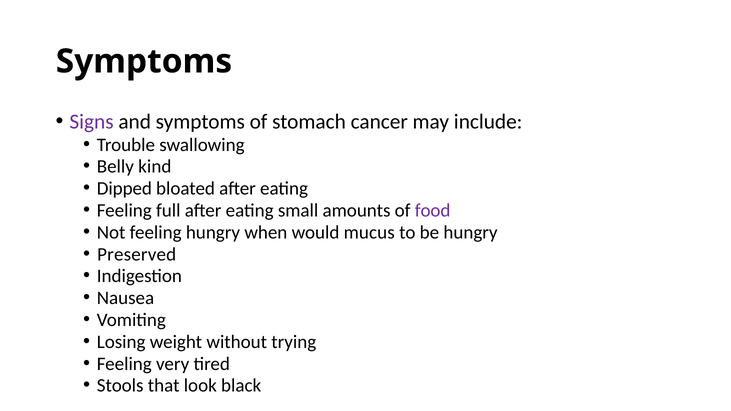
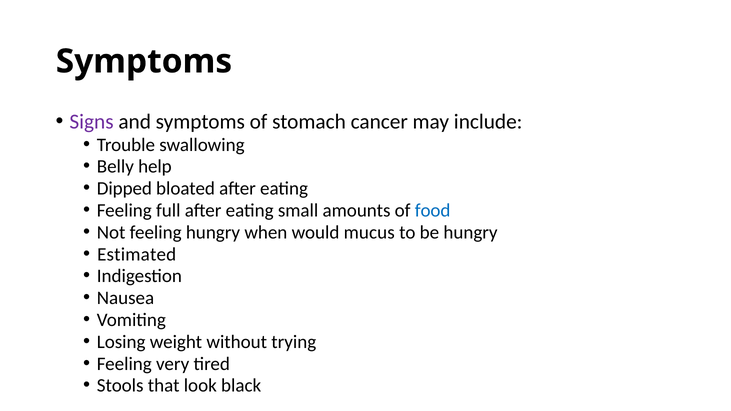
kind: kind -> help (155, 167)
food colour: purple -> blue (433, 211)
Preserved: Preserved -> Estimated (137, 254)
